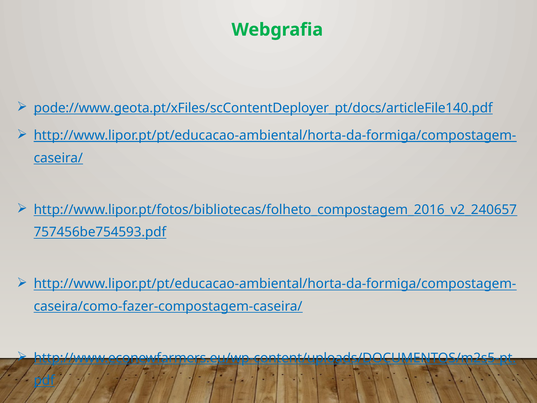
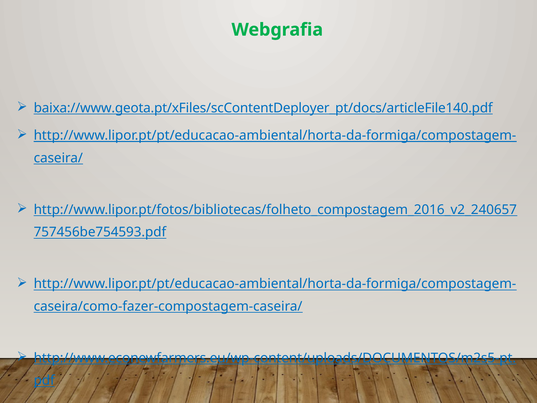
pode://www.geota.pt/xFiles/scContentDeployer_pt/docs/articleFile140.pdf: pode://www.geota.pt/xFiles/scContentDeployer_pt/docs/articleFile140.pdf -> baixa://www.geota.pt/xFiles/scContentDeployer_pt/docs/articleFile140.pdf (263, 108)
